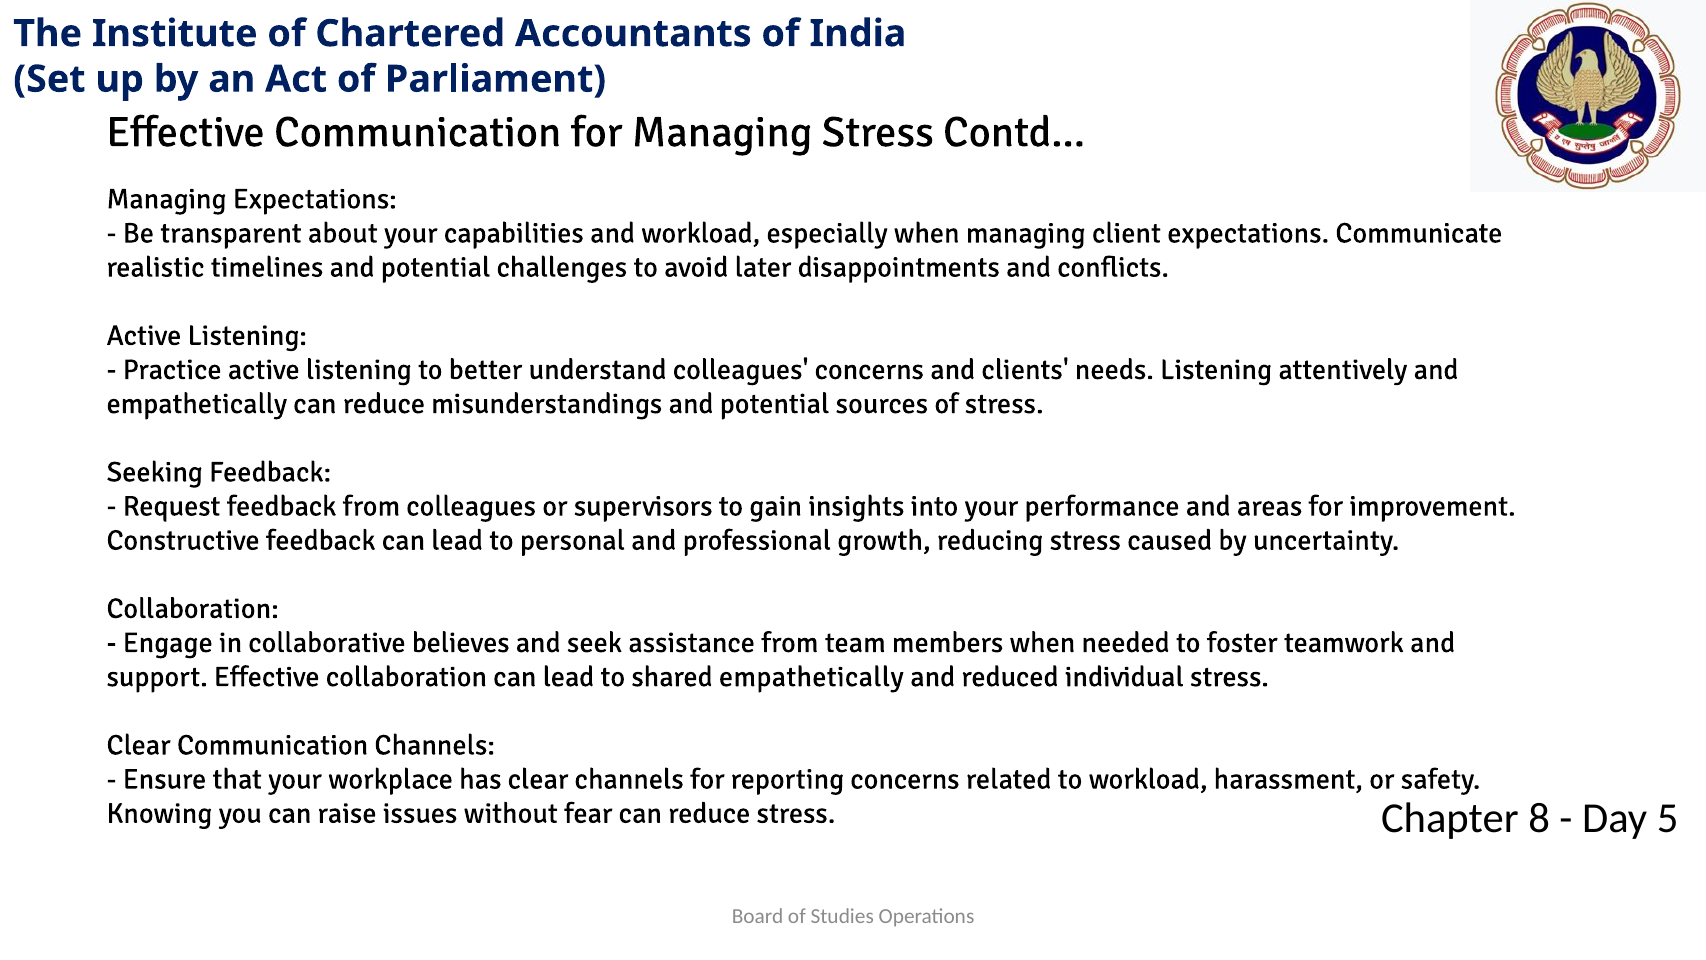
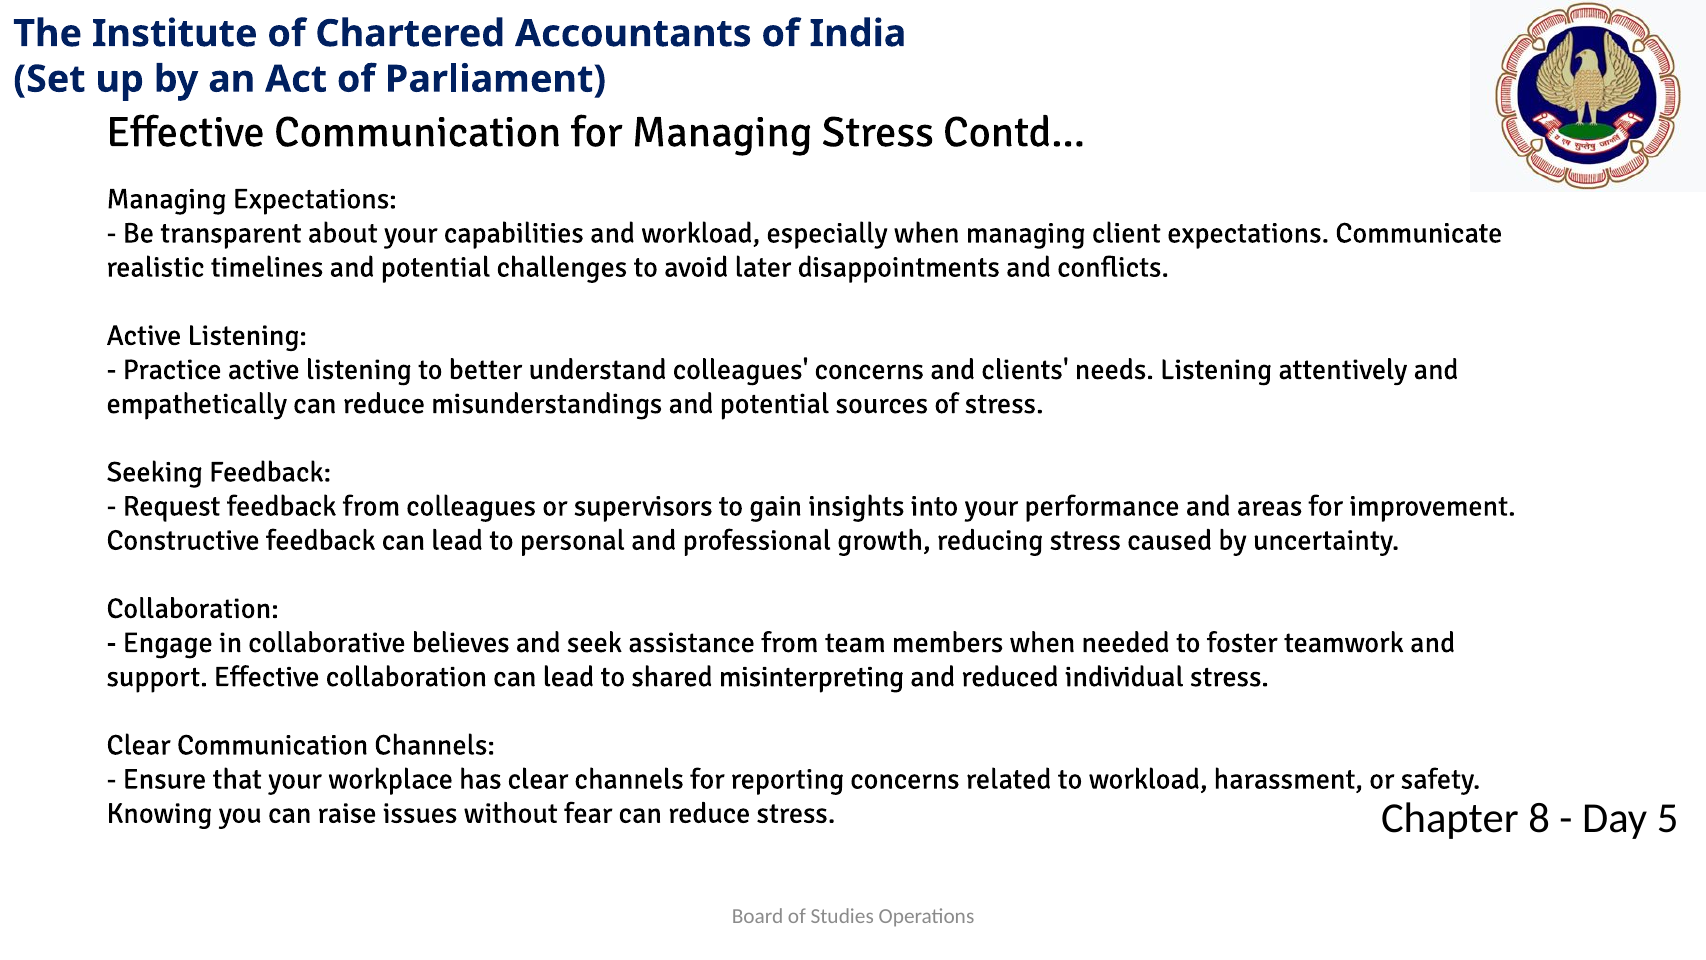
shared empathetically: empathetically -> misinterpreting (812, 677)
